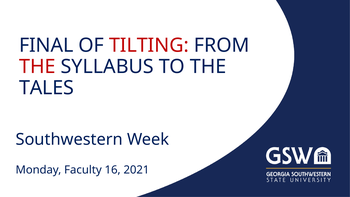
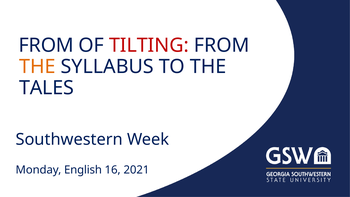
FINAL: FINAL -> FROM (46, 45)
THE colour: red -> orange (37, 67)
Faculty: Faculty -> English (83, 170)
